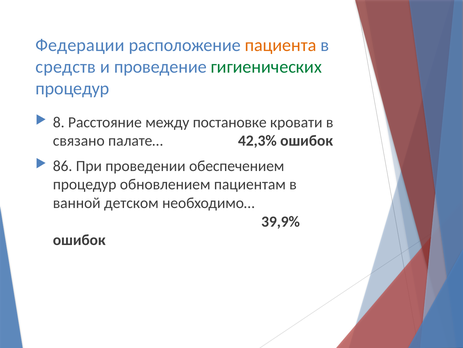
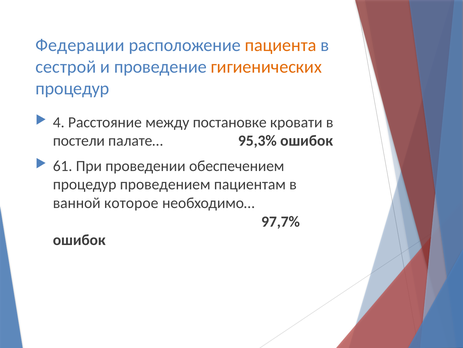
средств: средств -> сестрой (66, 67)
гигиенических colour: green -> orange (266, 67)
8: 8 -> 4 (59, 122)
связано: связано -> постели (79, 141)
42,3%: 42,3% -> 95,3% (257, 141)
86: 86 -> 61 (63, 166)
обновлением: обновлением -> проведением (165, 184)
детском: детском -> которое (131, 203)
39,9%: 39,9% -> 97,7% (281, 221)
